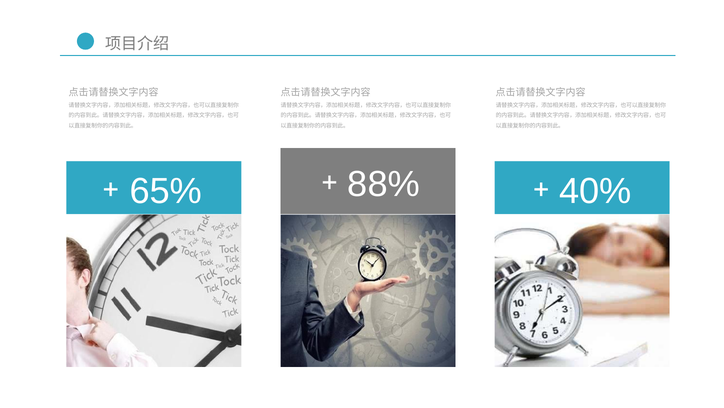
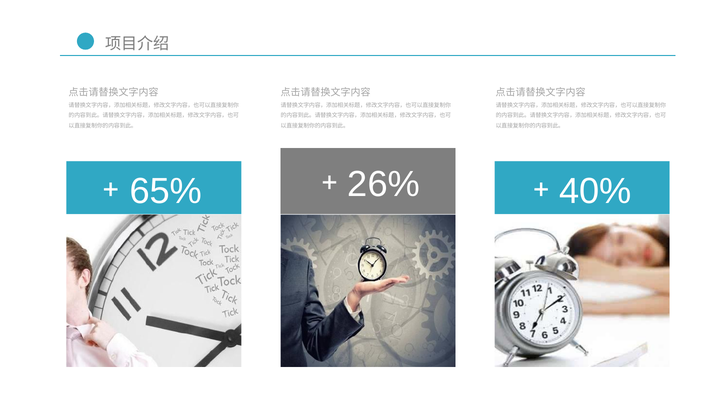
88%: 88% -> 26% (384, 184)
